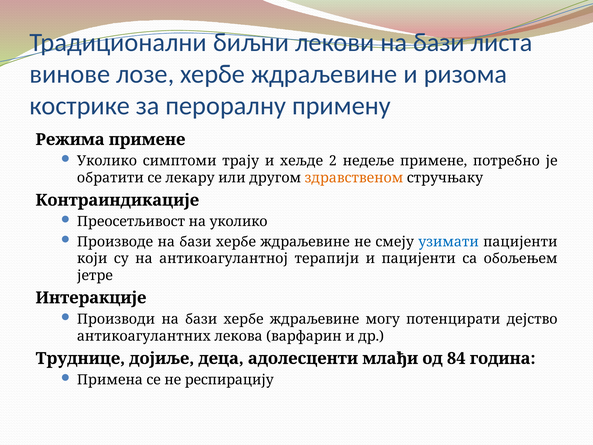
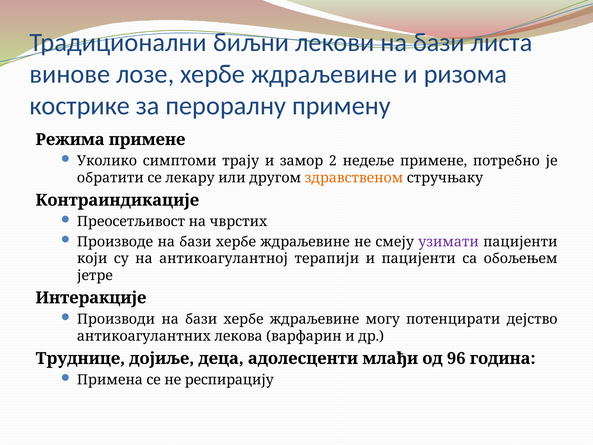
хељде: хељде -> замор (302, 161)
на уколико: уколико -> чврстих (238, 222)
узимати colour: blue -> purple (449, 242)
84: 84 -> 96 (456, 358)
